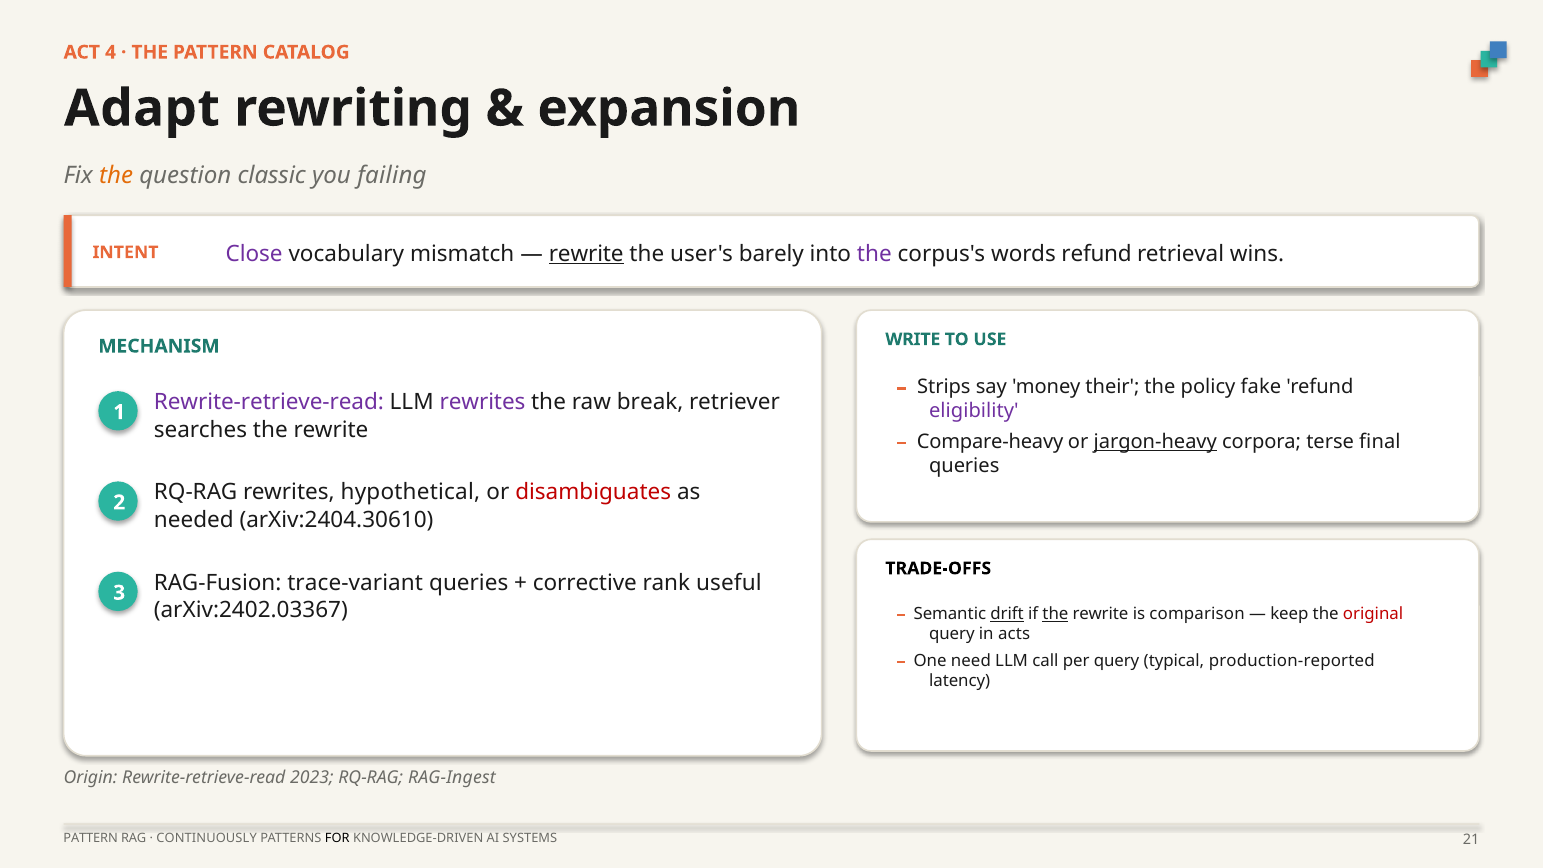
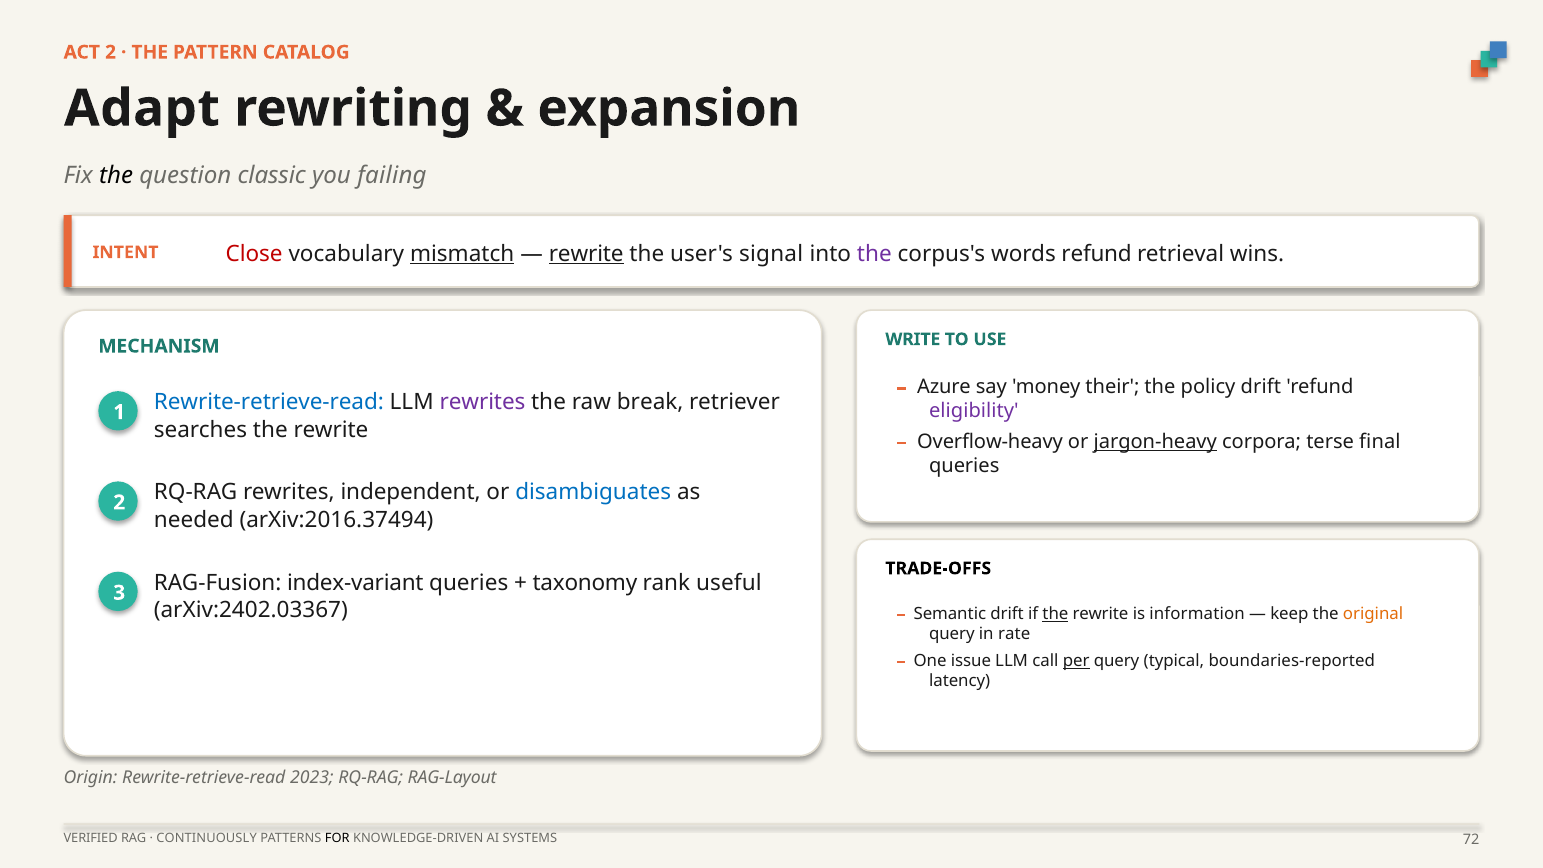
ACT 4: 4 -> 2 (111, 52)
the colour: orange -> black (116, 176)
Close colour: purple -> red (254, 254)
mismatch underline: none -> present (462, 254)
barely: barely -> signal (771, 254)
Strips: Strips -> Azure (944, 387)
policy fake: fake -> drift (1261, 387)
Rewrite-retrieve-read colour: purple -> blue (269, 402)
Compare-heavy: Compare-heavy -> Overflow-heavy (990, 442)
hypothetical: hypothetical -> independent (411, 492)
disambiguates colour: red -> blue (593, 492)
arXiv:2404.30610: arXiv:2404.30610 -> arXiv:2016.37494 (336, 520)
trace-variant: trace-variant -> index-variant (355, 583)
corrective: corrective -> taxonomy (585, 583)
drift underline: present -> none (1007, 614)
comparison: comparison -> information (1197, 614)
original colour: red -> orange (1373, 614)
acts: acts -> rate (1014, 634)
need: need -> issue (971, 661)
per underline: none -> present (1076, 661)
production-reported: production-reported -> boundaries-reported (1292, 661)
RAG-Ingest: RAG-Ingest -> RAG-Layout (452, 778)
PATTERN: PATTERN -> VERIFIED (91, 838)
21: 21 -> 72 (1471, 839)
